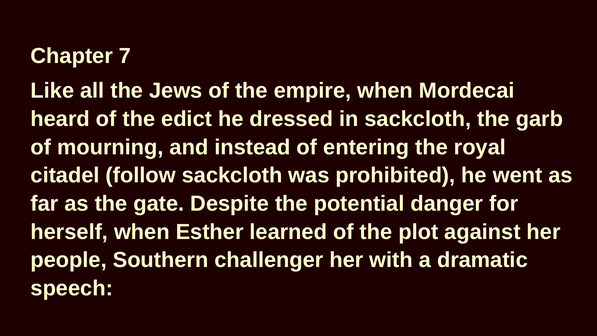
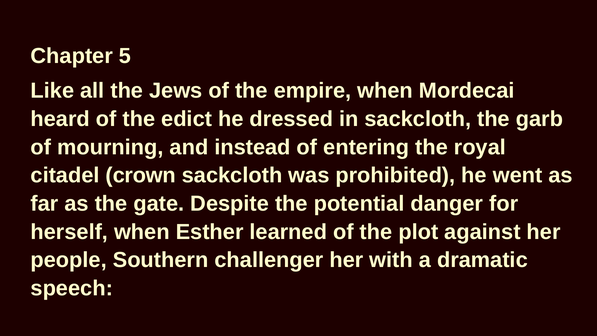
7: 7 -> 5 (125, 56)
follow: follow -> crown (141, 175)
